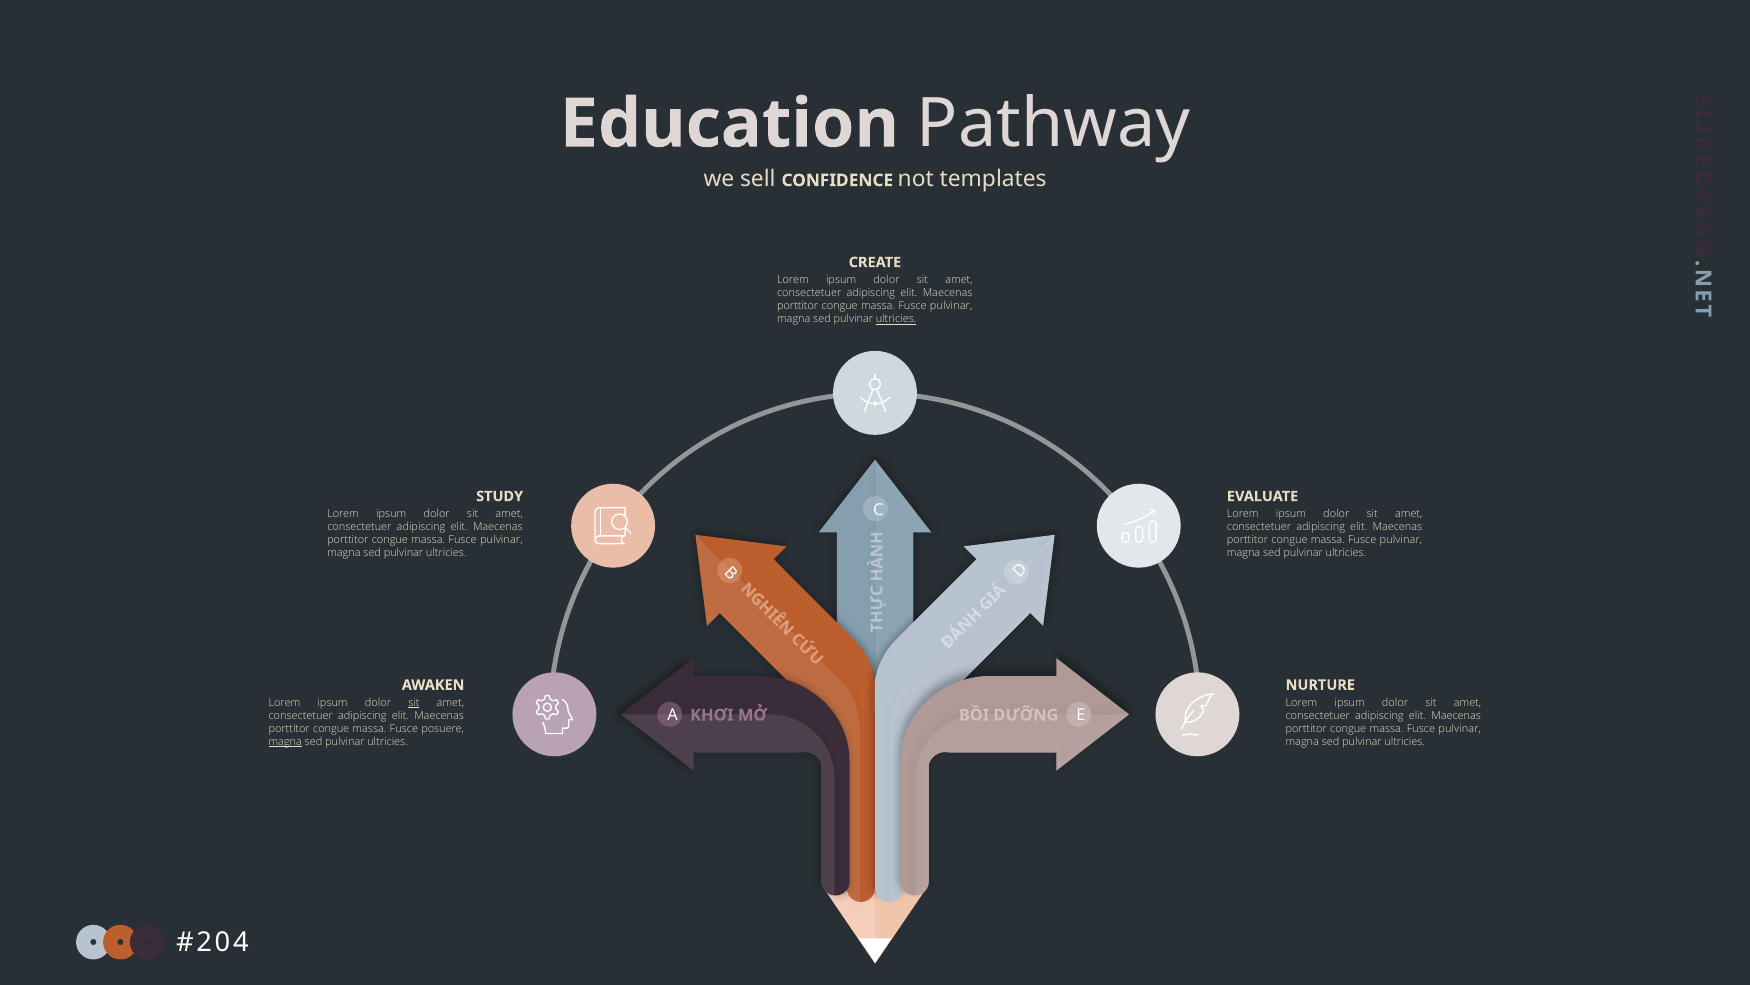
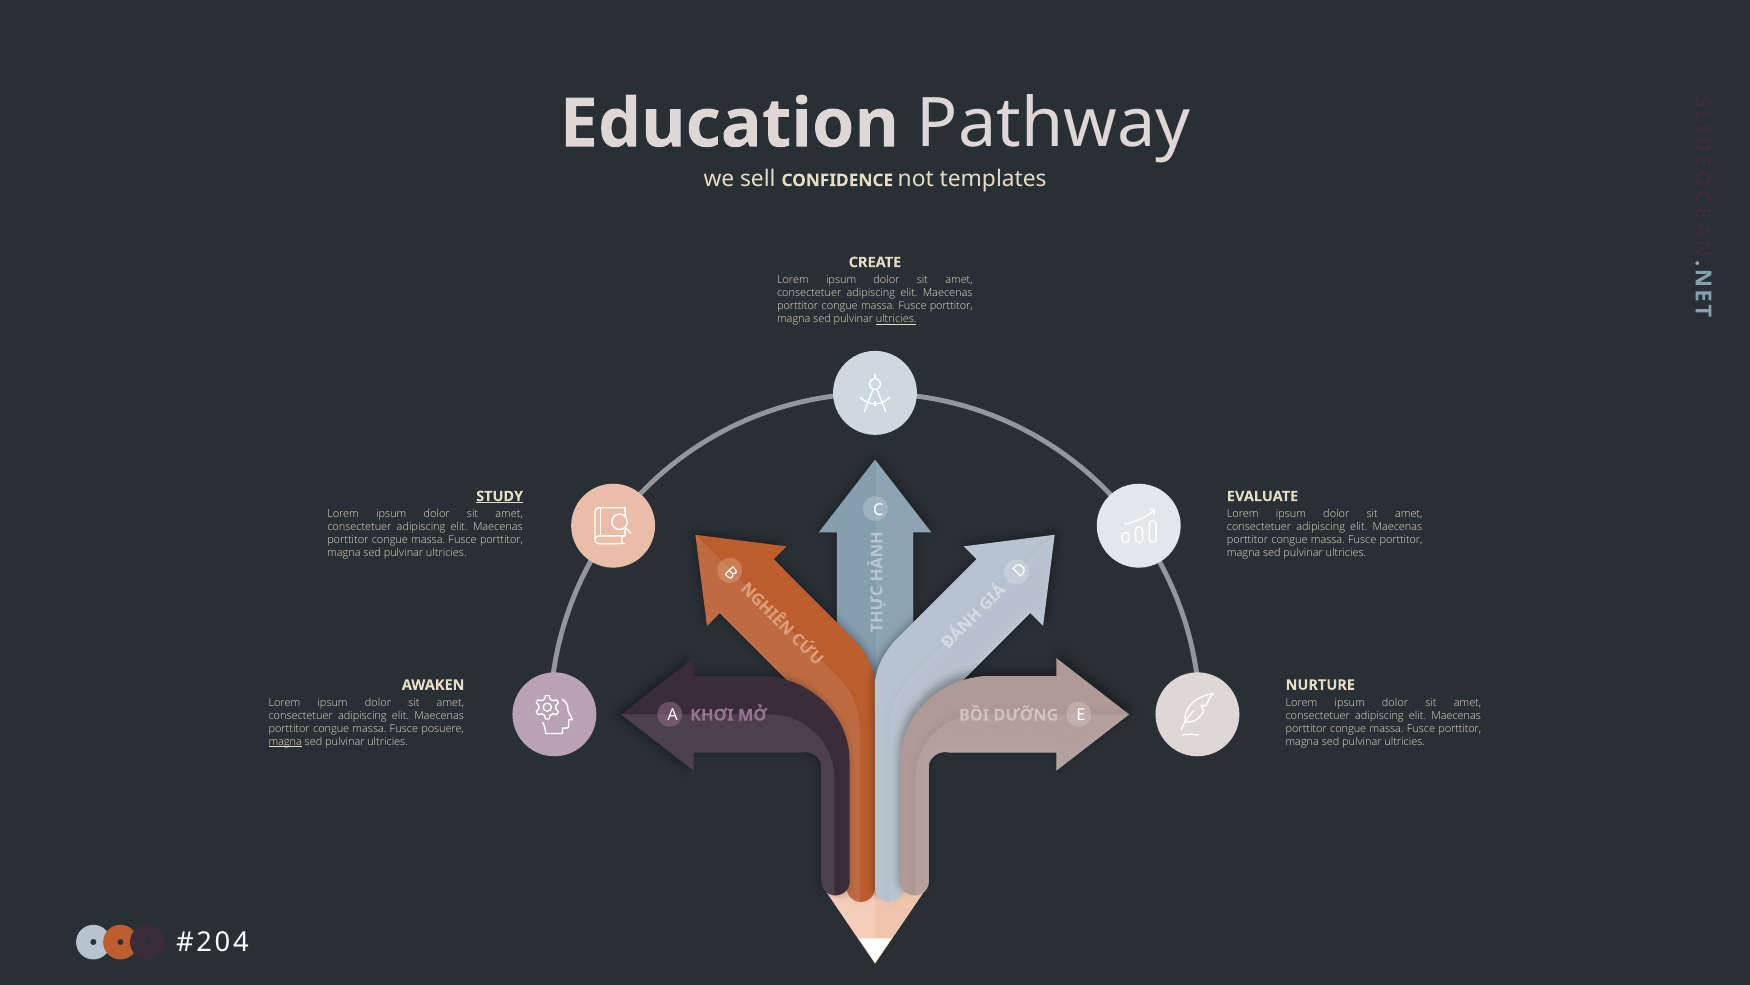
pulvinar: pulvinar -> porttitor (951, 306)
STUDY underline: none -> present (500, 496)
pulvinar: pulvinar -> porttitor (501, 540)
pulvinar: pulvinar -> porttitor (1401, 540)
sit underline: present -> none (414, 702)
pulvinar: pulvinar -> porttitor (1460, 728)
